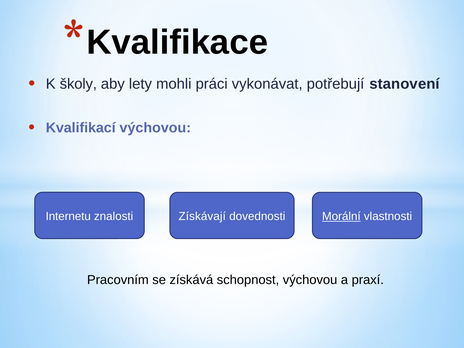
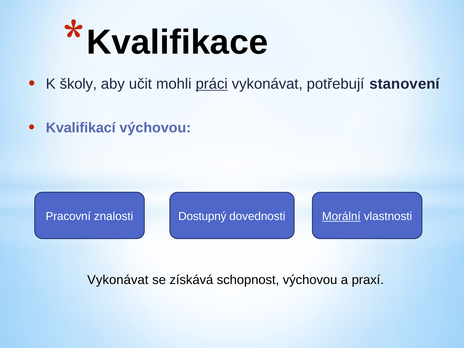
lety: lety -> učit (140, 84)
práci underline: none -> present (212, 84)
Internetu: Internetu -> Pracovní (68, 216)
Získávají: Získávají -> Dostupný (202, 216)
Pracovním: Pracovním -> Vykonávat (118, 280)
